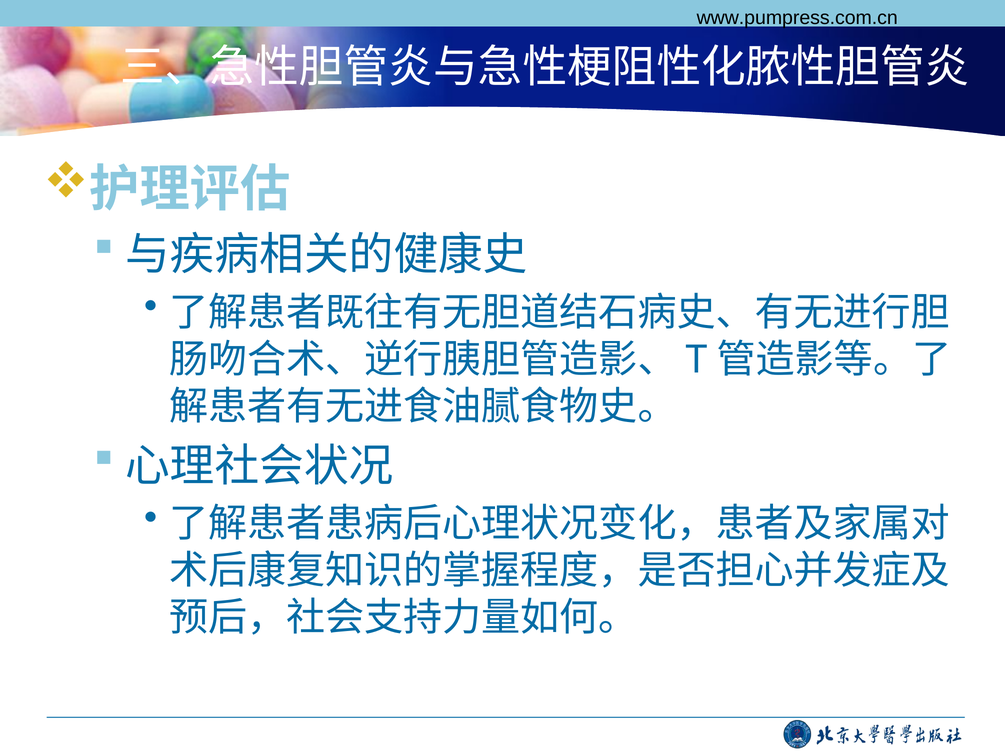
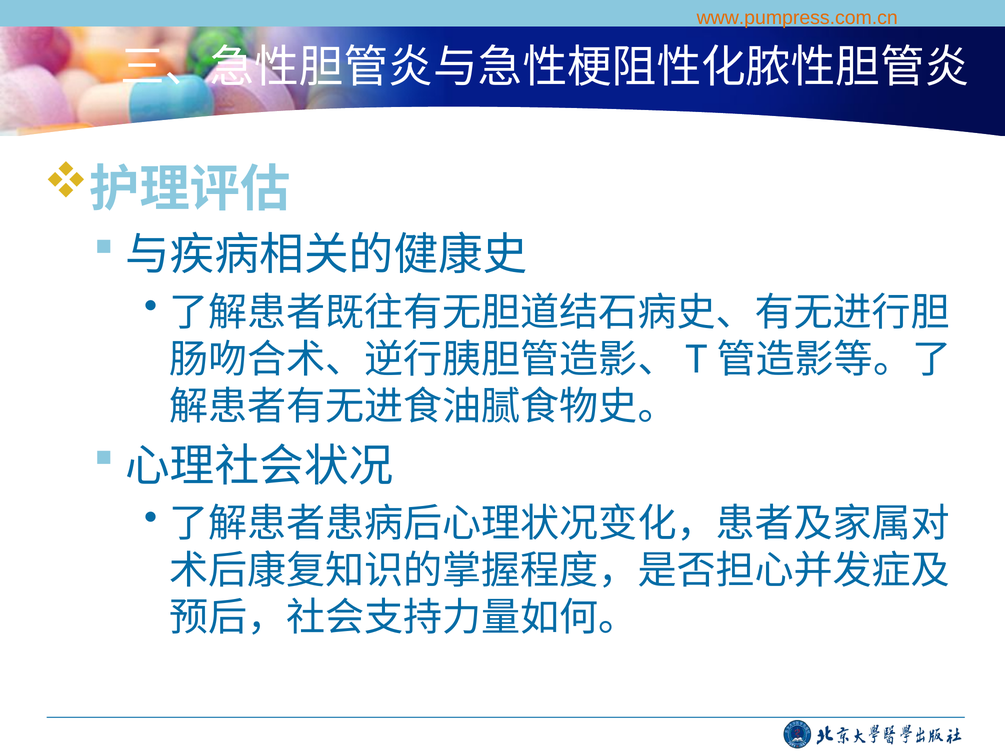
www.pumpress.com.cn colour: black -> orange (797, 18)
